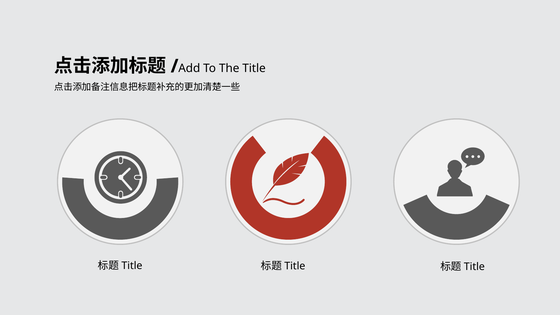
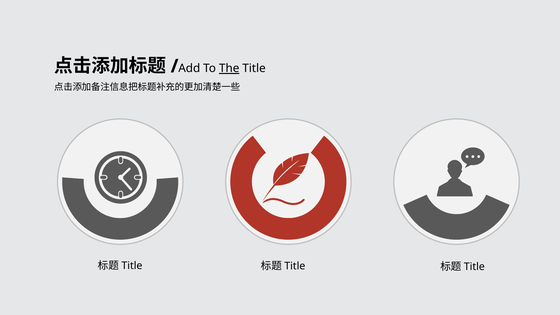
The underline: none -> present (229, 68)
